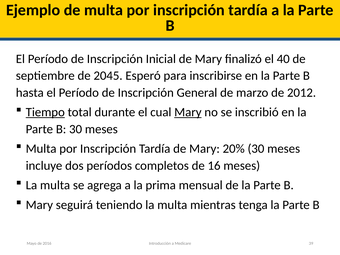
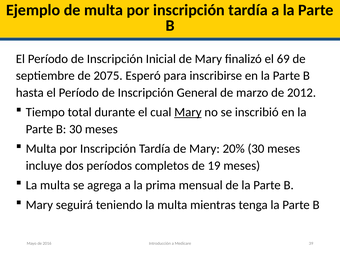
40: 40 -> 69 (283, 59)
2045: 2045 -> 2075 (108, 76)
Tiempo underline: present -> none (45, 112)
16: 16 -> 19 (214, 166)
